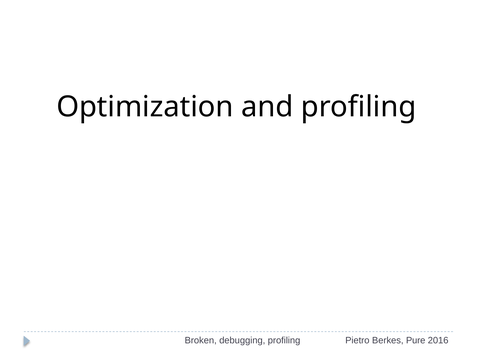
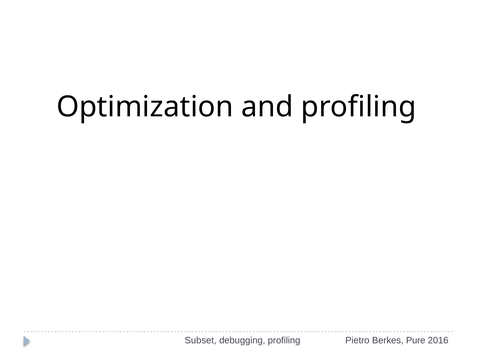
Broken: Broken -> Subset (201, 340)
